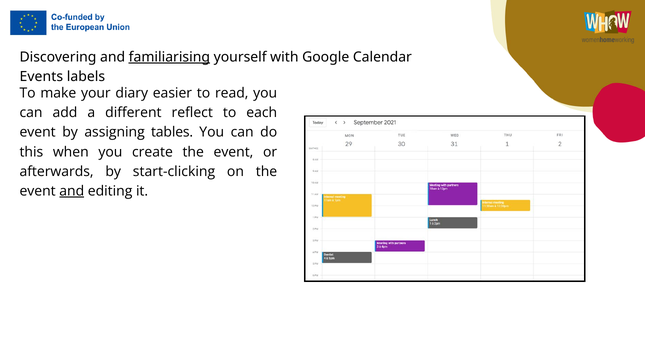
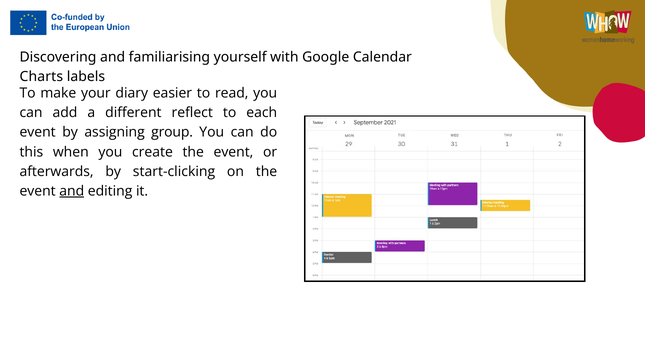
familiarising underline: present -> none (169, 57)
Events: Events -> Charts (41, 77)
tables: tables -> group (172, 132)
